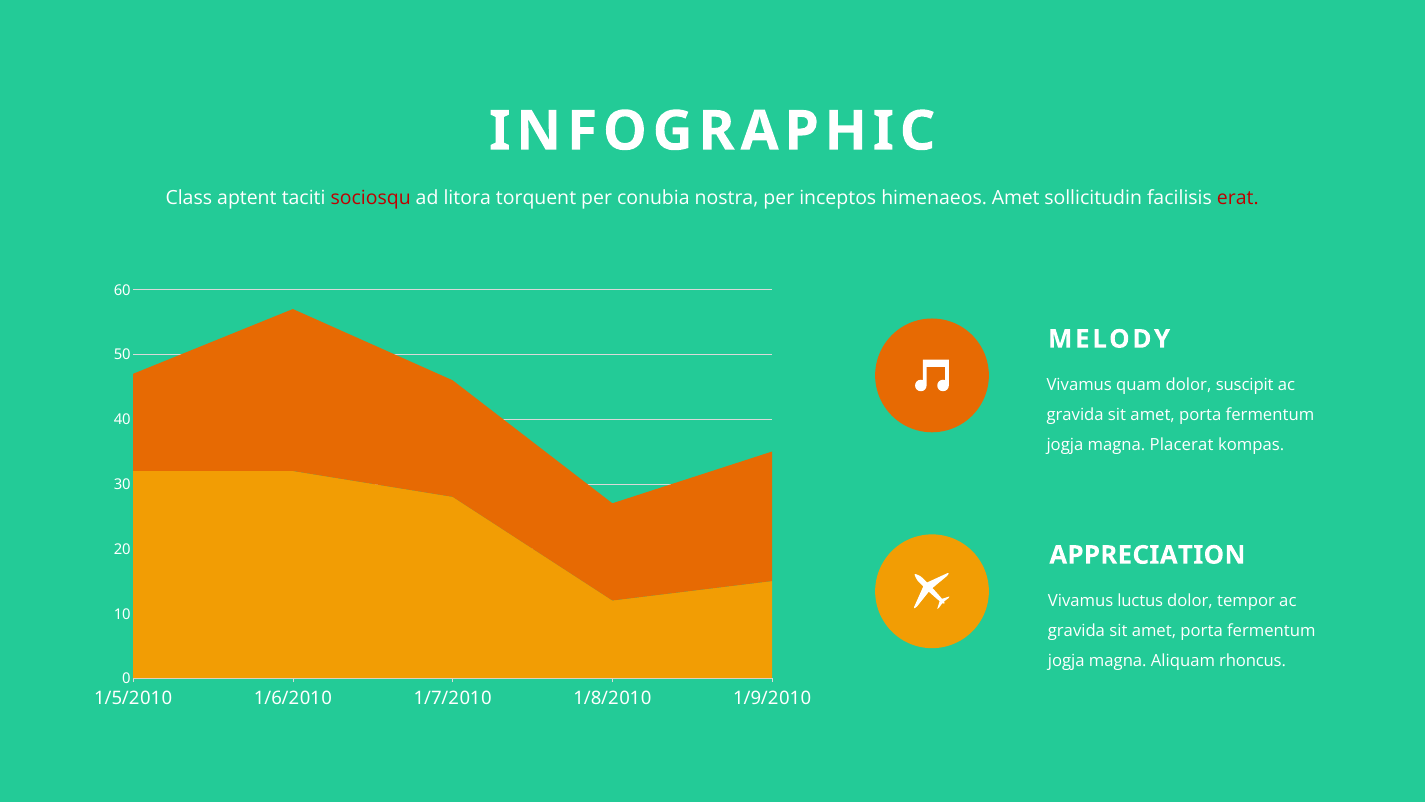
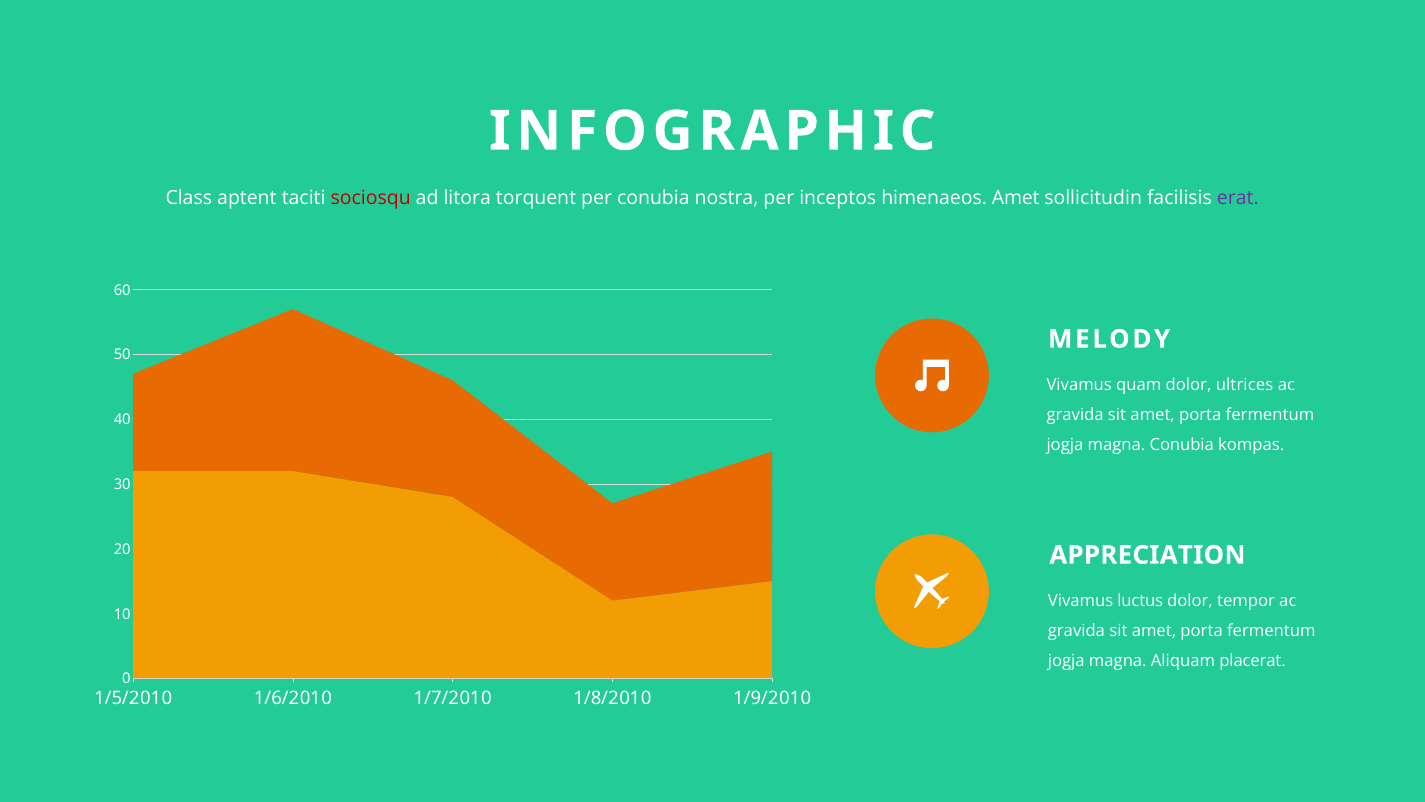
erat colour: red -> purple (1238, 198)
suscipit: suscipit -> ultrices (1245, 385)
magna Placerat: Placerat -> Conubia (1182, 445)
rhoncus: rhoncus -> placerat (1253, 661)
